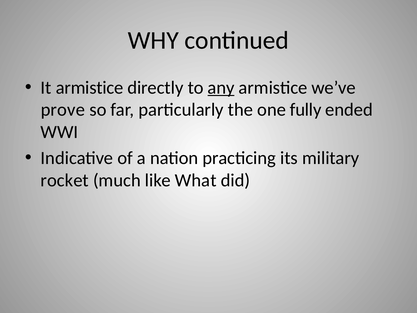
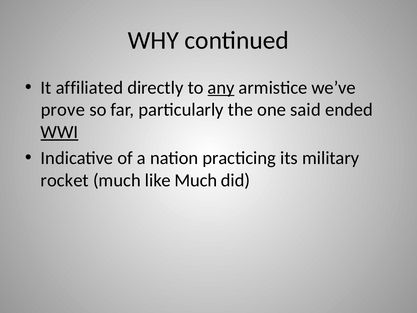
It armistice: armistice -> affiliated (89, 87)
fully: fully -> said (305, 110)
WWI underline: none -> present (59, 132)
like What: What -> Much (196, 180)
